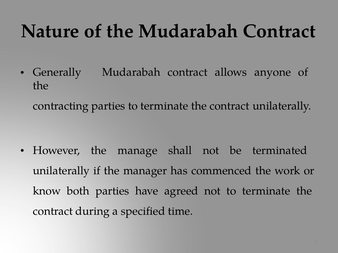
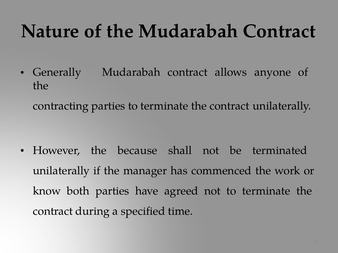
manage: manage -> because (137, 151)
